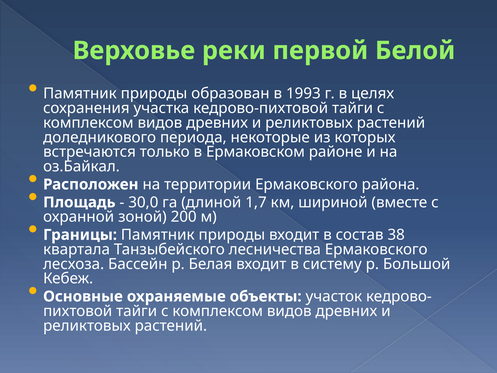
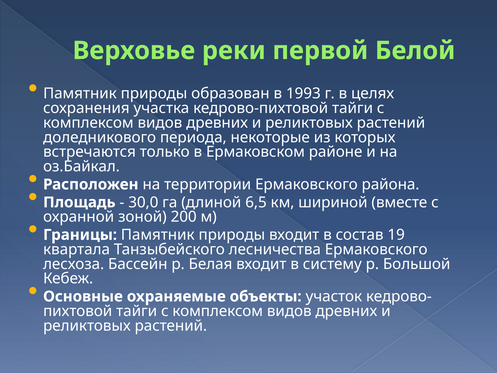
1,7: 1,7 -> 6,5 (256, 202)
38: 38 -> 19 (396, 235)
